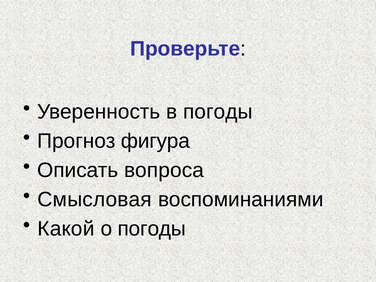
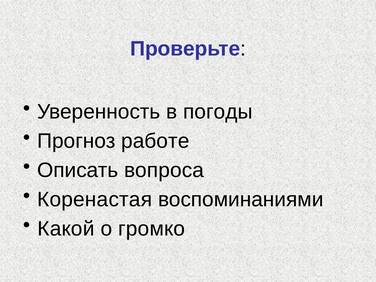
фигура: фигура -> работе (155, 141)
Смысловая: Смысловая -> Коренастая (95, 199)
о погоды: погоды -> громко (152, 229)
